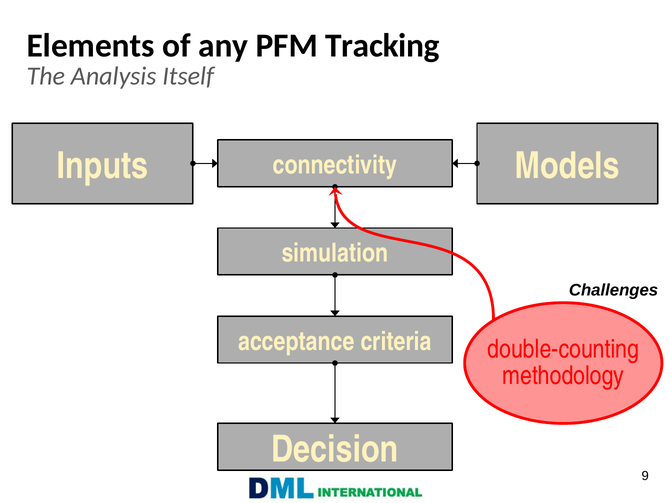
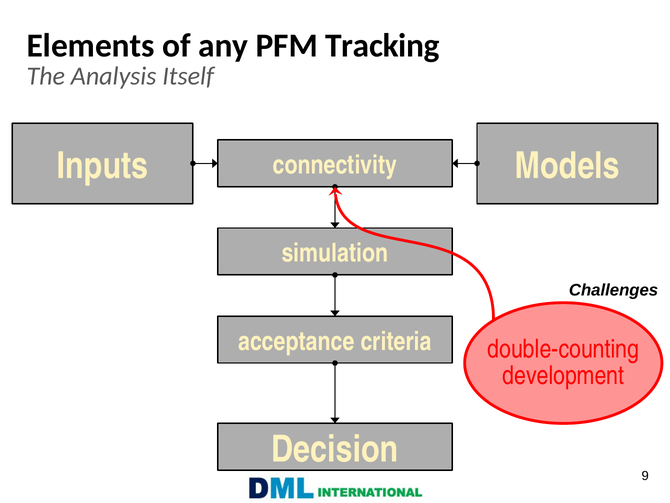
methodology: methodology -> development (563, 375)
